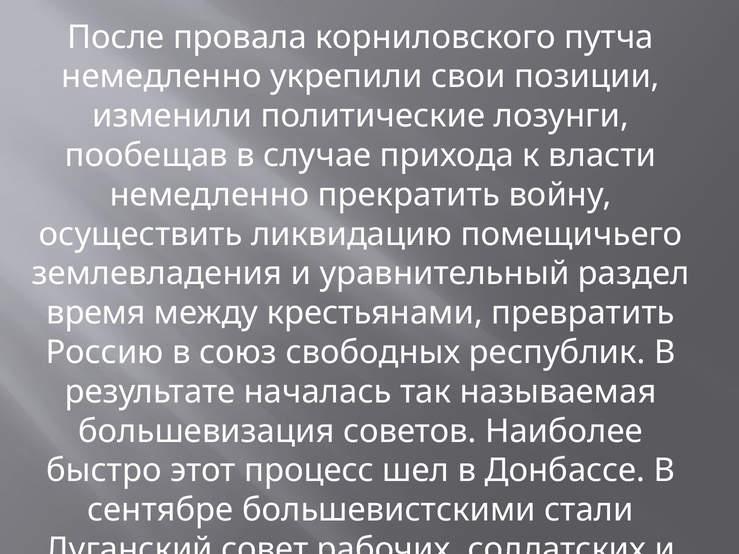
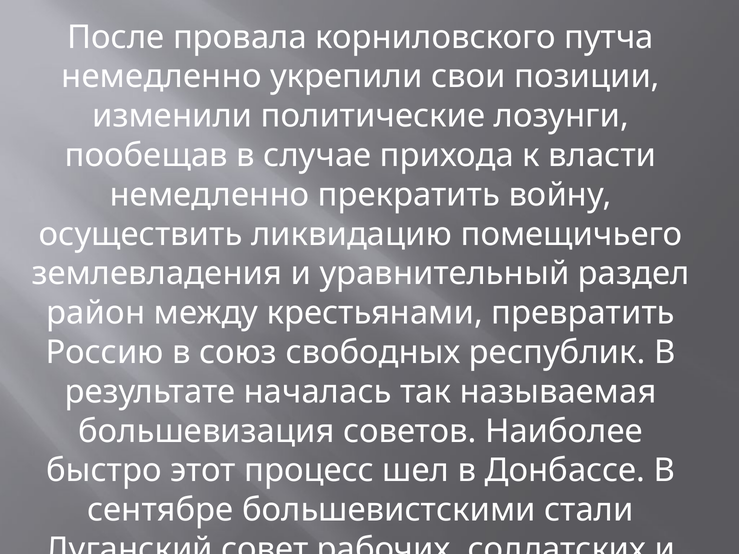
время: время -> район (96, 313)
